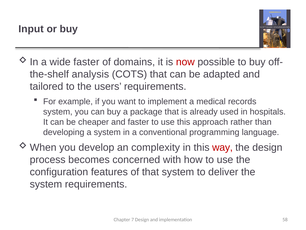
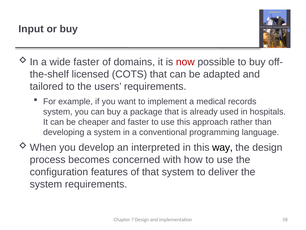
analysis: analysis -> licensed (90, 74)
complexity: complexity -> interpreted (156, 147)
way colour: red -> black (222, 147)
